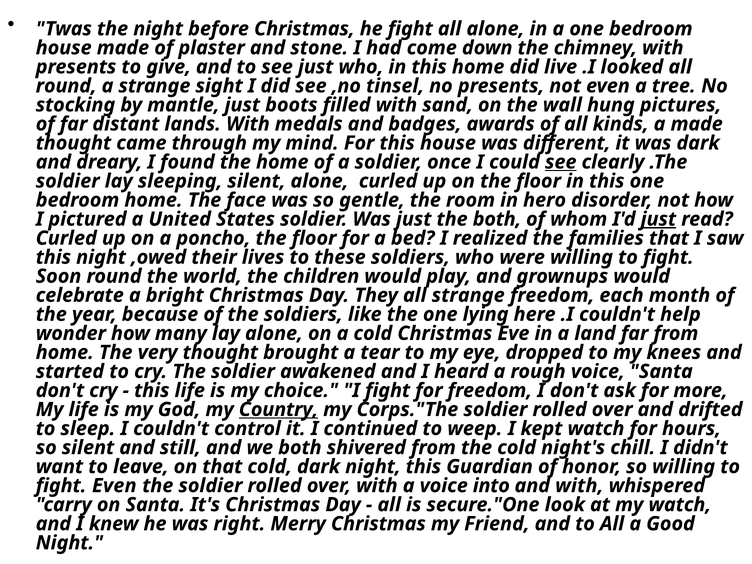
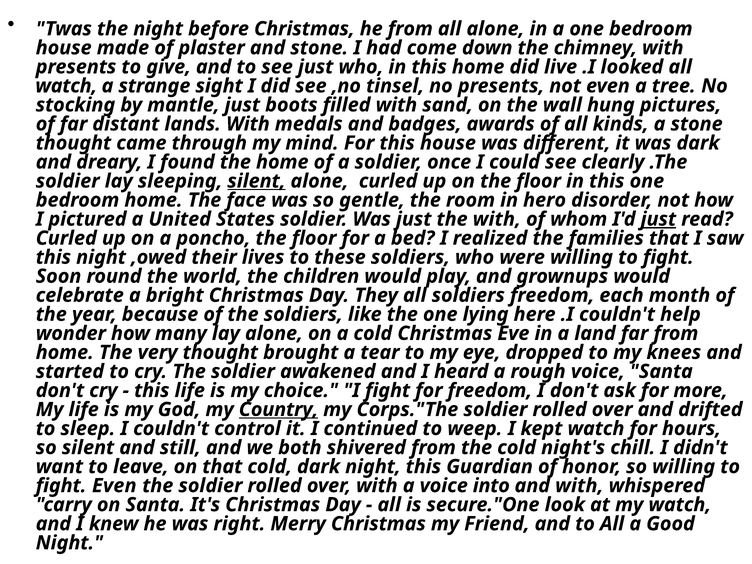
he fight: fight -> from (410, 29)
round: round -> watch (66, 86)
a made: made -> stone (697, 124)
see underline: present -> none (561, 162)
silent underline: none -> present (256, 181)
the both: both -> with (497, 219)
all strange: strange -> soldiers (468, 295)
